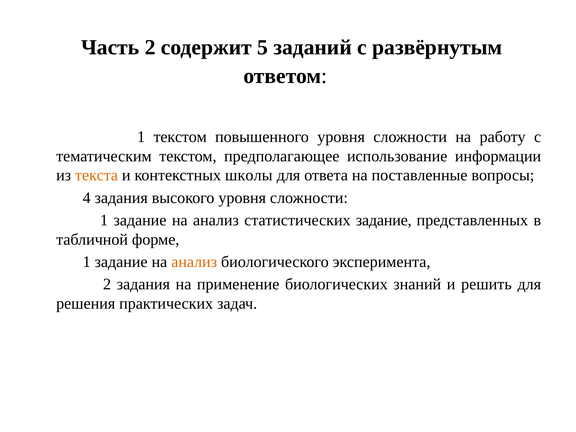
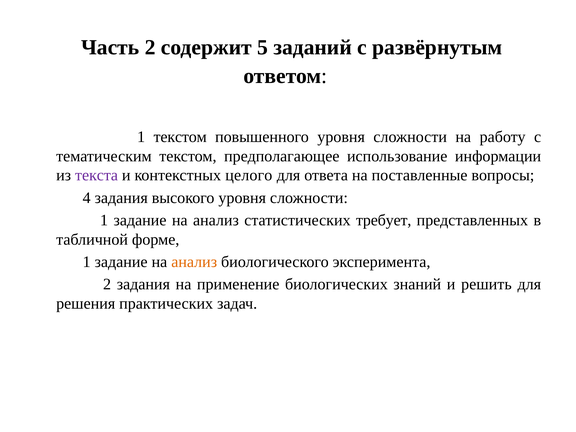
текста colour: orange -> purple (97, 175)
школы: школы -> целого (249, 175)
статистических задание: задание -> требует (384, 220)
